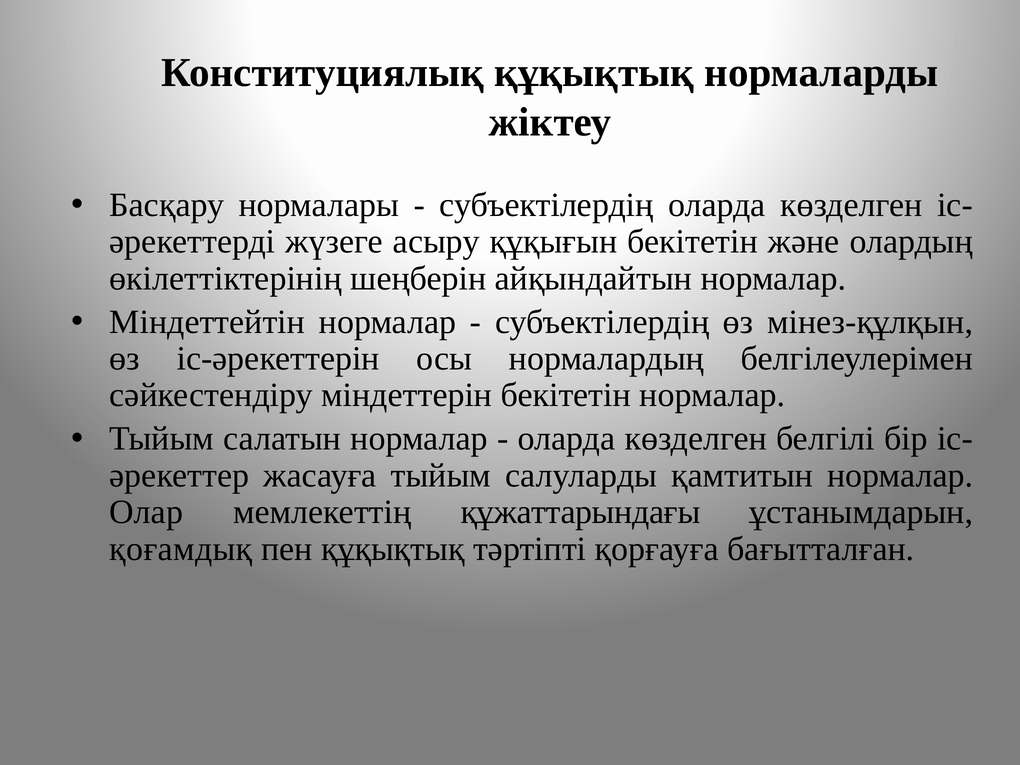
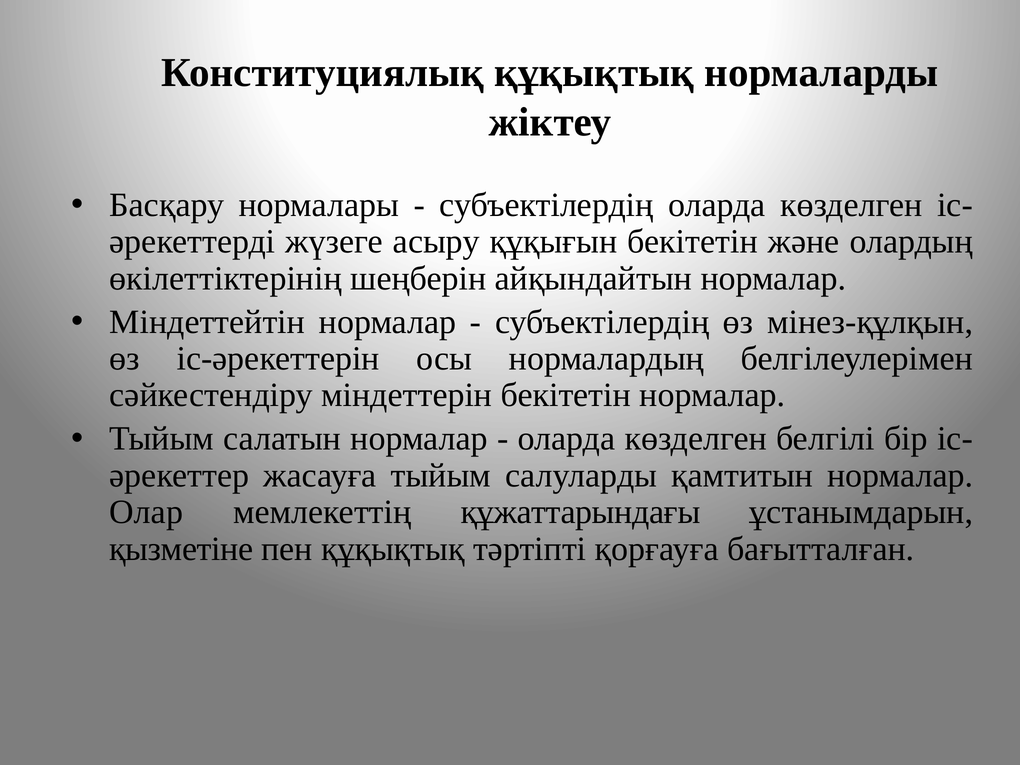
қоғамдық: қоғамдық -> қызметіне (181, 549)
